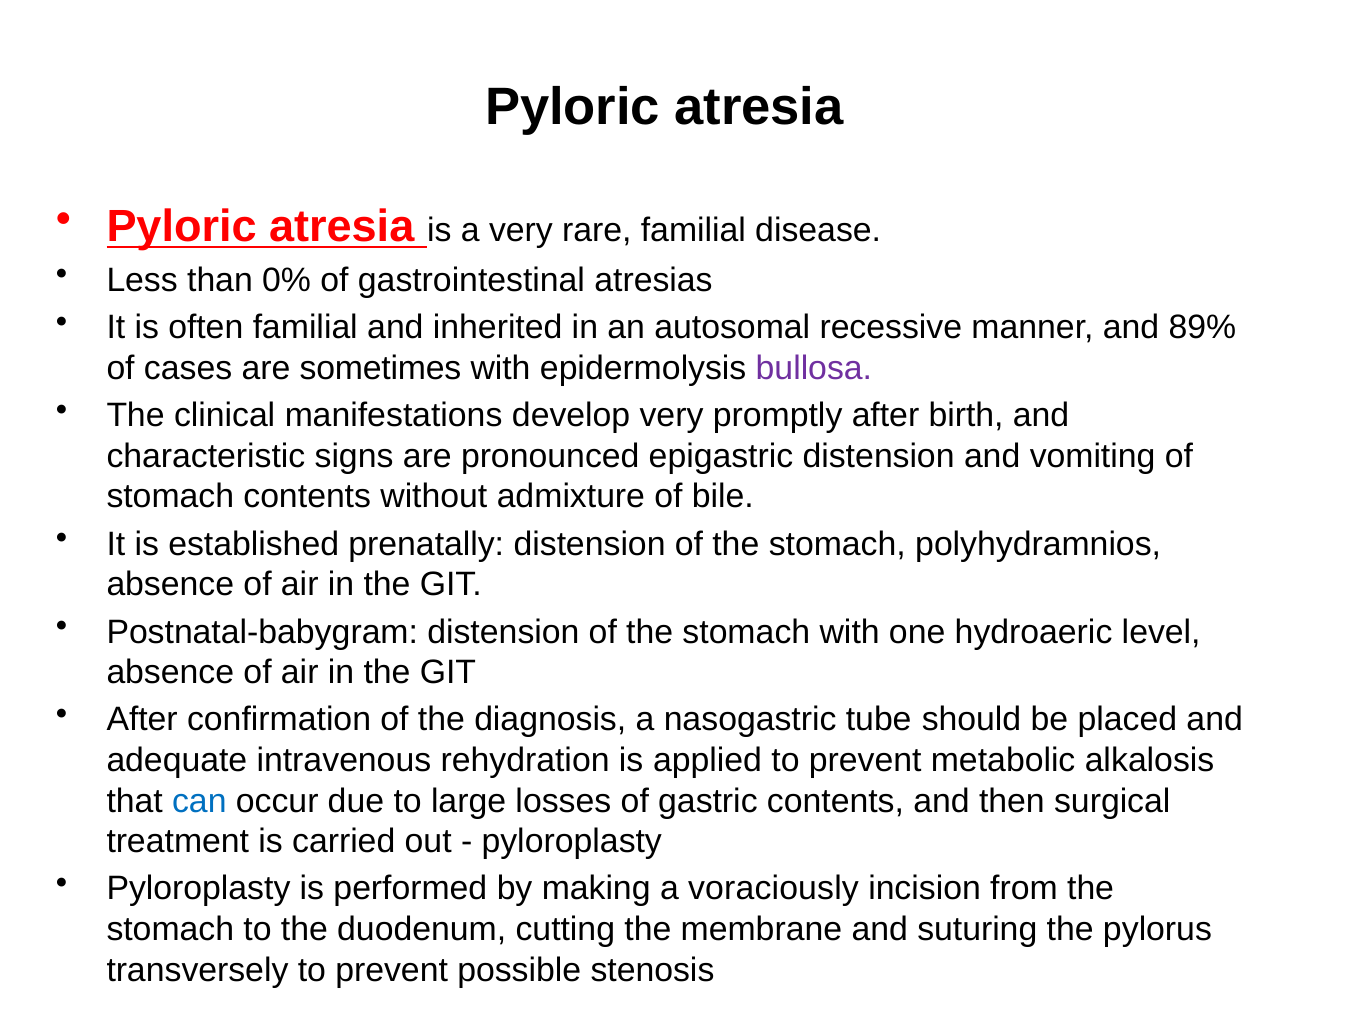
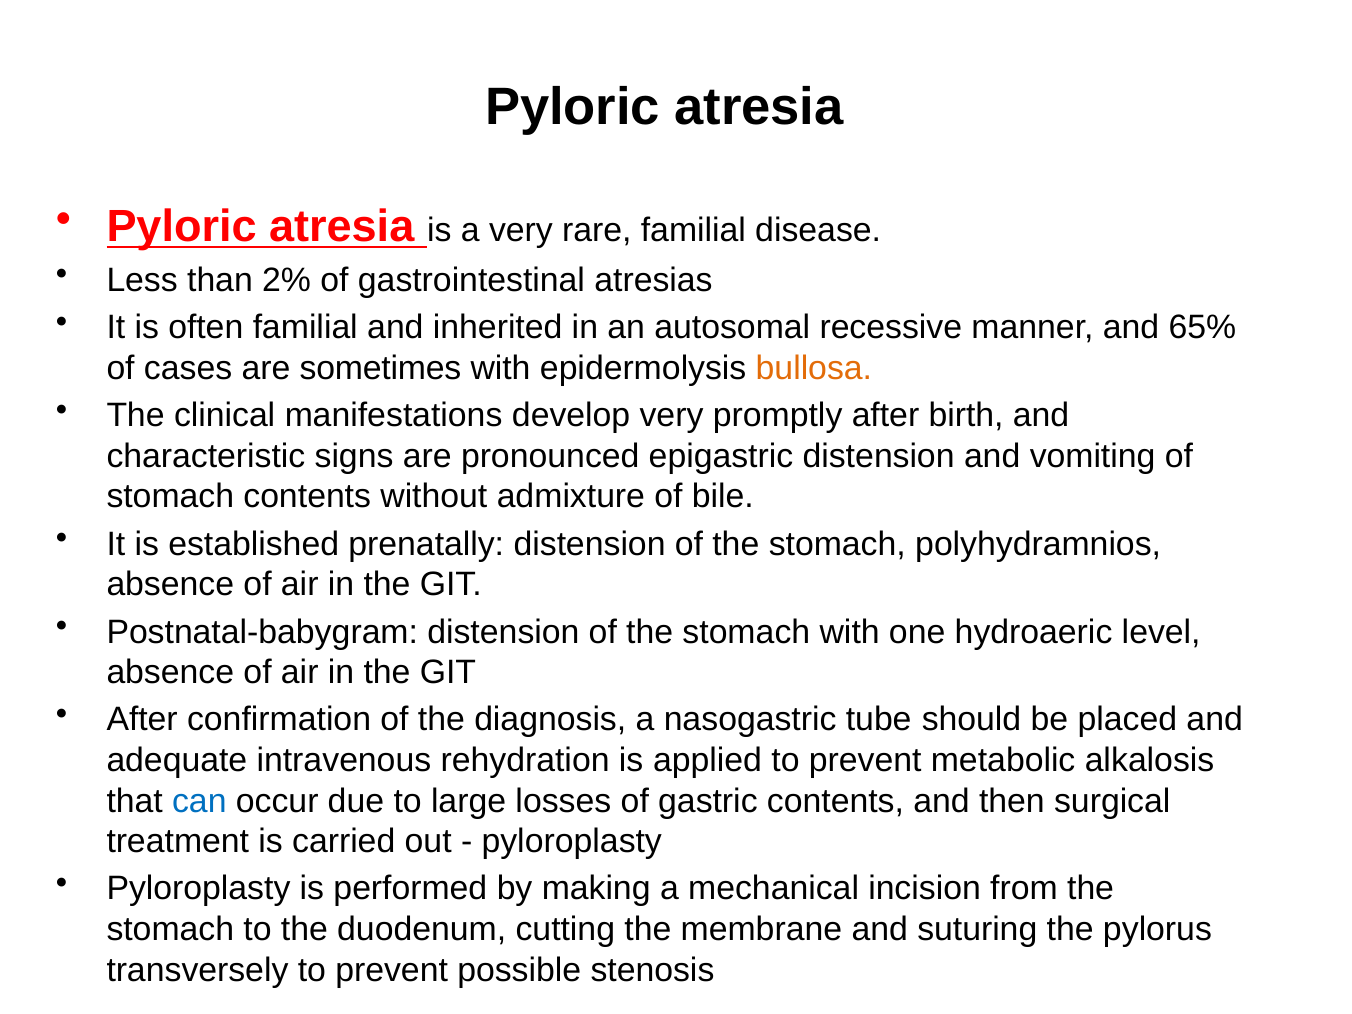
0%: 0% -> 2% (287, 280)
89%: 89% -> 65% (1202, 328)
bullosa colour: purple -> orange (814, 368)
voraciously: voraciously -> mechanical (774, 889)
